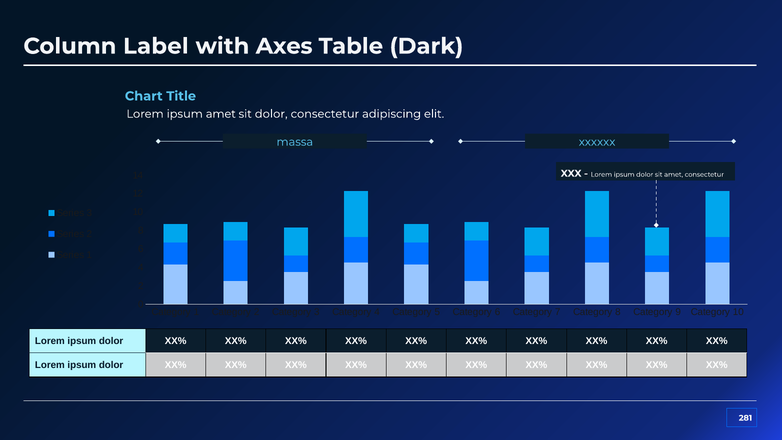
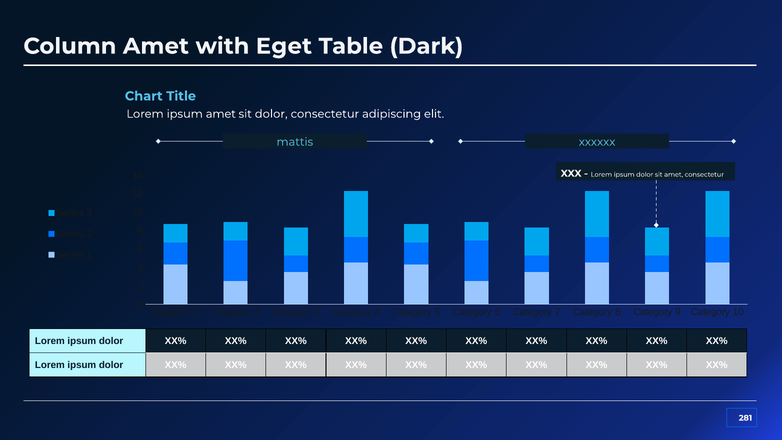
Column Label: Label -> Amet (156, 46)
Axes: Axes -> Eget (284, 46)
massa: massa -> mattis (295, 142)
